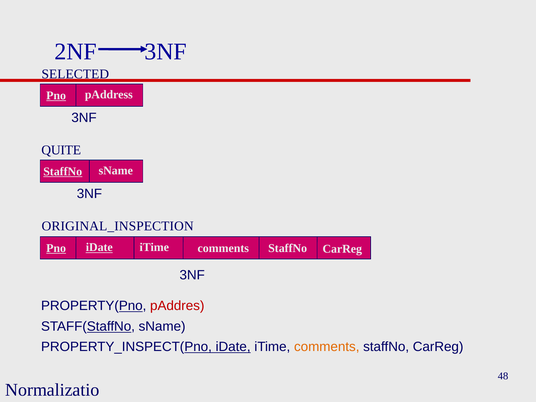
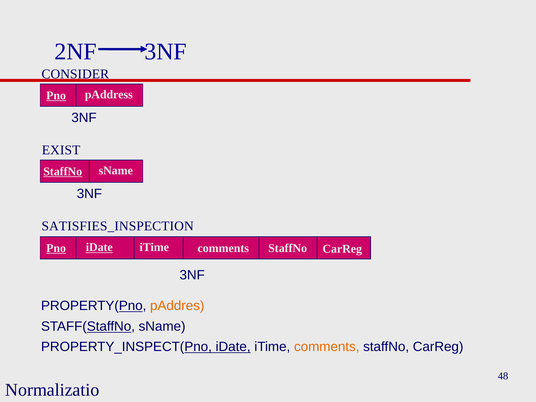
SELECTED: SELECTED -> CONSIDER (75, 74)
QUITE: QUITE -> EXIST (61, 150)
ORIGINAL_INSPECTION: ORIGINAL_INSPECTION -> SATISFIES_INSPECTION (118, 226)
pAddres colour: red -> orange (177, 306)
